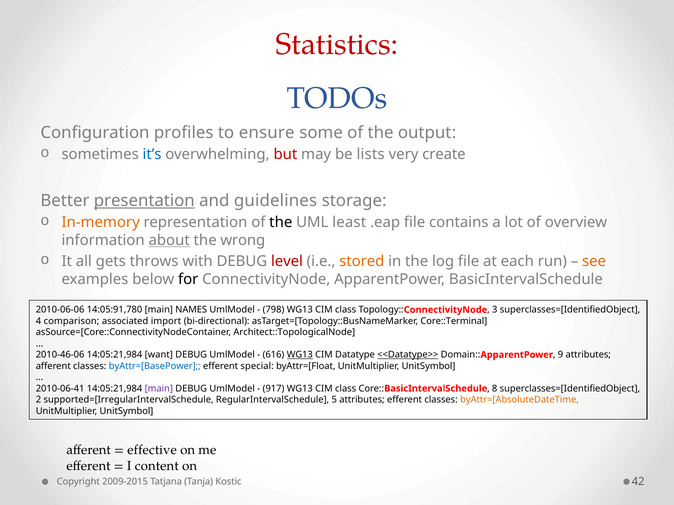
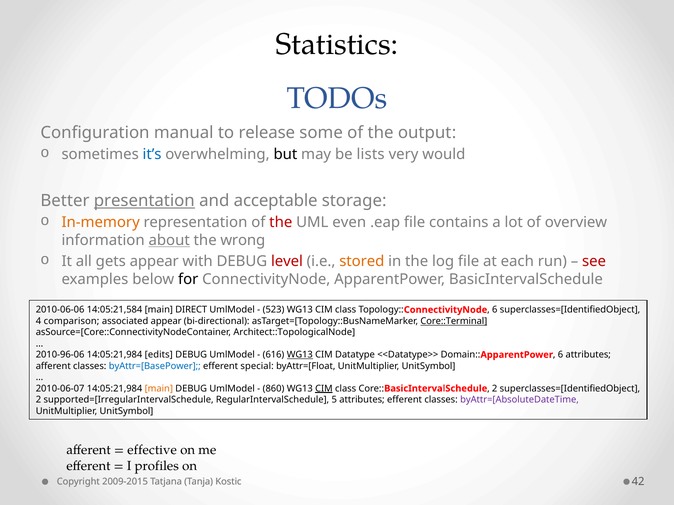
Statistics colour: red -> black (337, 44)
profiles: profiles -> manual (184, 133)
ensure: ensure -> release (267, 133)
but colour: red -> black (285, 155)
create: create -> would (444, 155)
guidelines: guidelines -> acceptable (276, 201)
the colour: black -> red (281, 223)
least: least -> even (349, 223)
gets throws: throws -> appear (154, 262)
see colour: orange -> red (594, 262)
14:05:91,780: 14:05:91,780 -> 14:05:21,584 (115, 310)
NAMES: NAMES -> DIRECT (191, 310)
798: 798 -> 523 (274, 310)
Topology::ConnectivityNode 3: 3 -> 6 (495, 310)
associated import: import -> appear (166, 321)
Core::Terminal underline: none -> present (454, 321)
2010-46-06: 2010-46-06 -> 2010-96-06 (60, 355)
want: want -> edits (159, 355)
<<Datatype>> underline: present -> none (408, 355)
Domain::ApparentPower 9: 9 -> 6 (561, 355)
2010-06-41: 2010-06-41 -> 2010-06-07 (60, 389)
main colour: purple -> orange (159, 389)
917: 917 -> 860 (274, 389)
CIM underline: none -> present (324, 389)
Core::BasicIntervalSchedule 8: 8 -> 2 (495, 389)
byAttr=[AbsoluteDateTime colour: orange -> purple (519, 400)
content: content -> profiles (157, 466)
